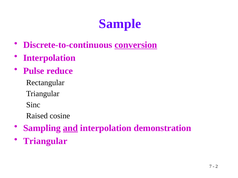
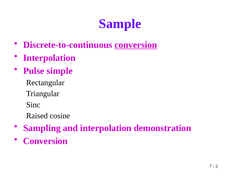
reduce: reduce -> simple (60, 71)
and underline: present -> none (70, 128)
Triangular: Triangular -> Conversion (45, 141)
